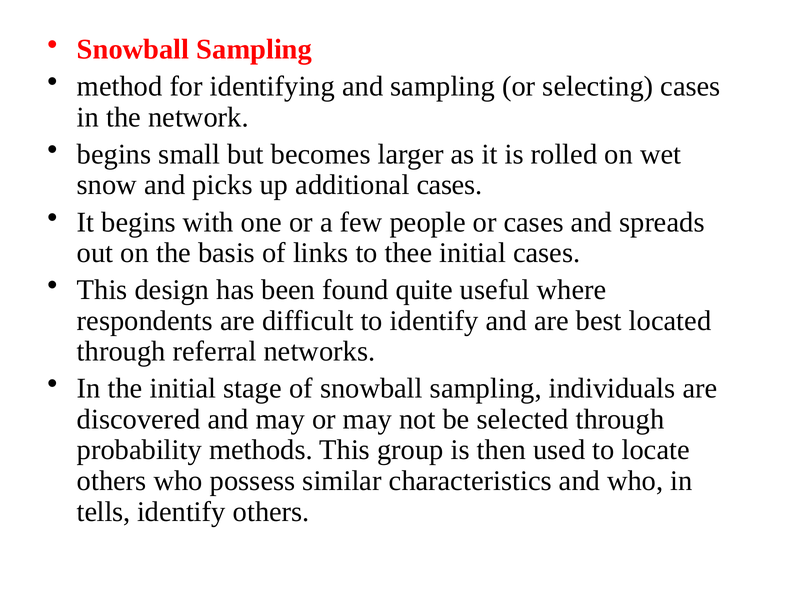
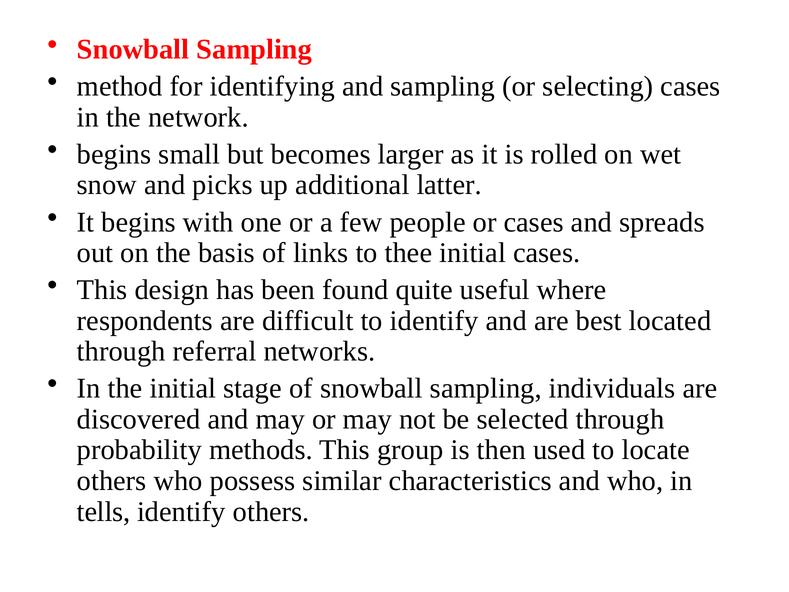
additional cases: cases -> latter (449, 185)
